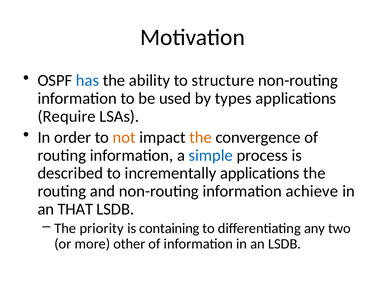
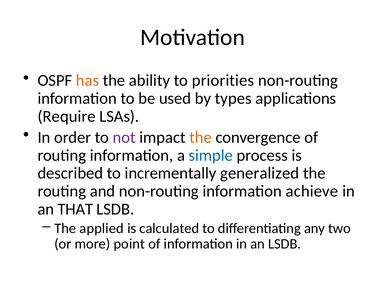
has colour: blue -> orange (88, 80)
structure: structure -> priorities (223, 80)
not colour: orange -> purple (124, 137)
incrementally applications: applications -> generalized (260, 173)
priority: priority -> applied (102, 228)
containing: containing -> calculated (169, 228)
other: other -> point (129, 244)
